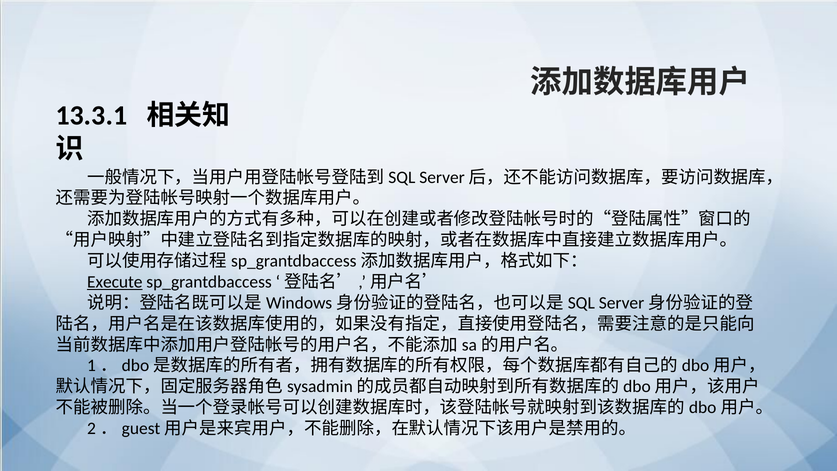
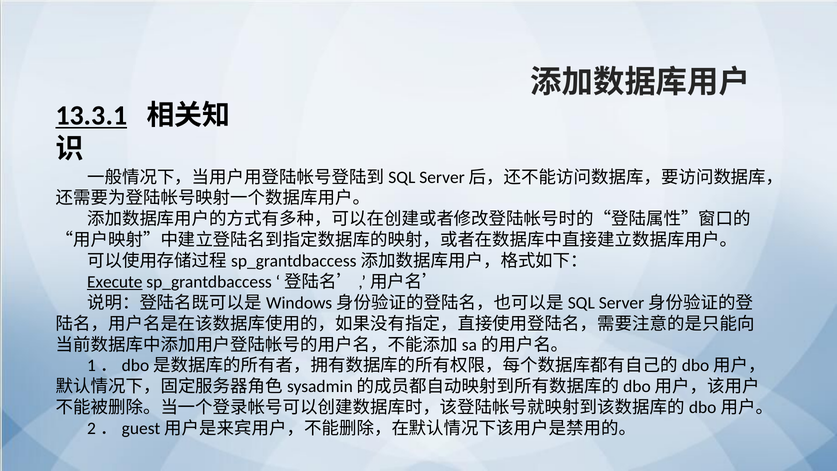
13.3.1 underline: none -> present (91, 116)
